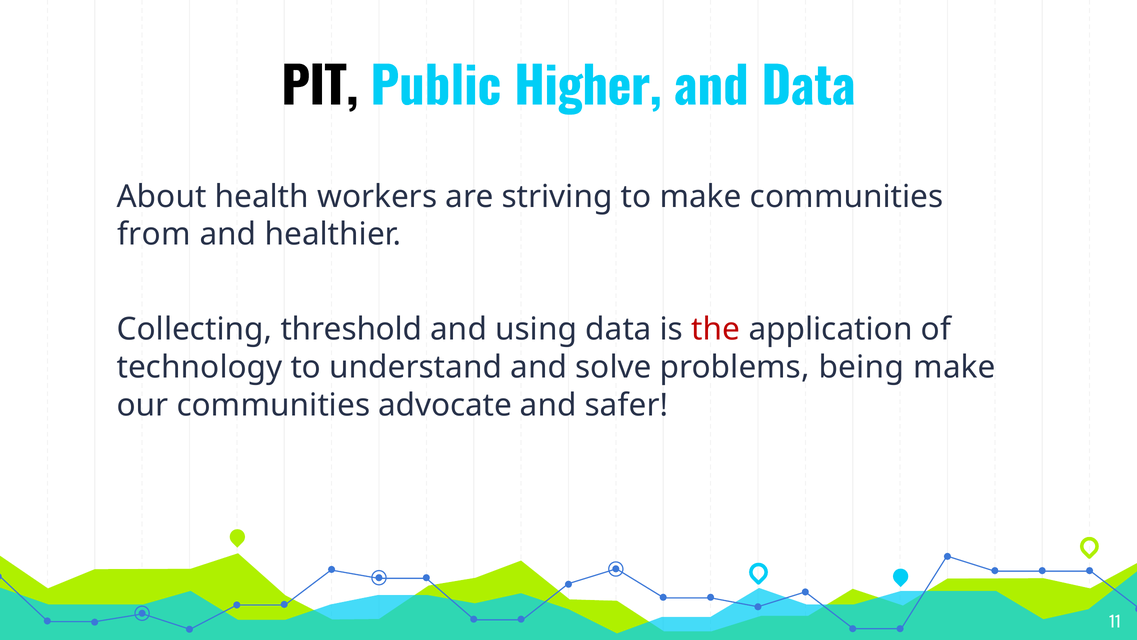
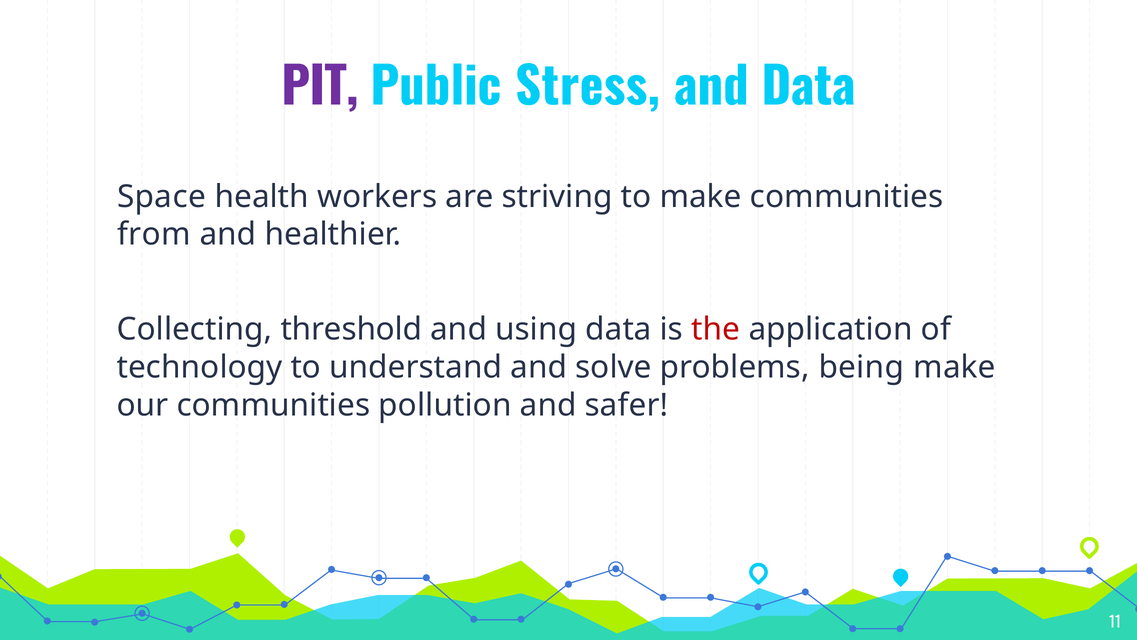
PIT colour: black -> purple (320, 88)
Higher: Higher -> Stress (587, 88)
About: About -> Space (161, 196)
advocate: advocate -> pollution (445, 405)
